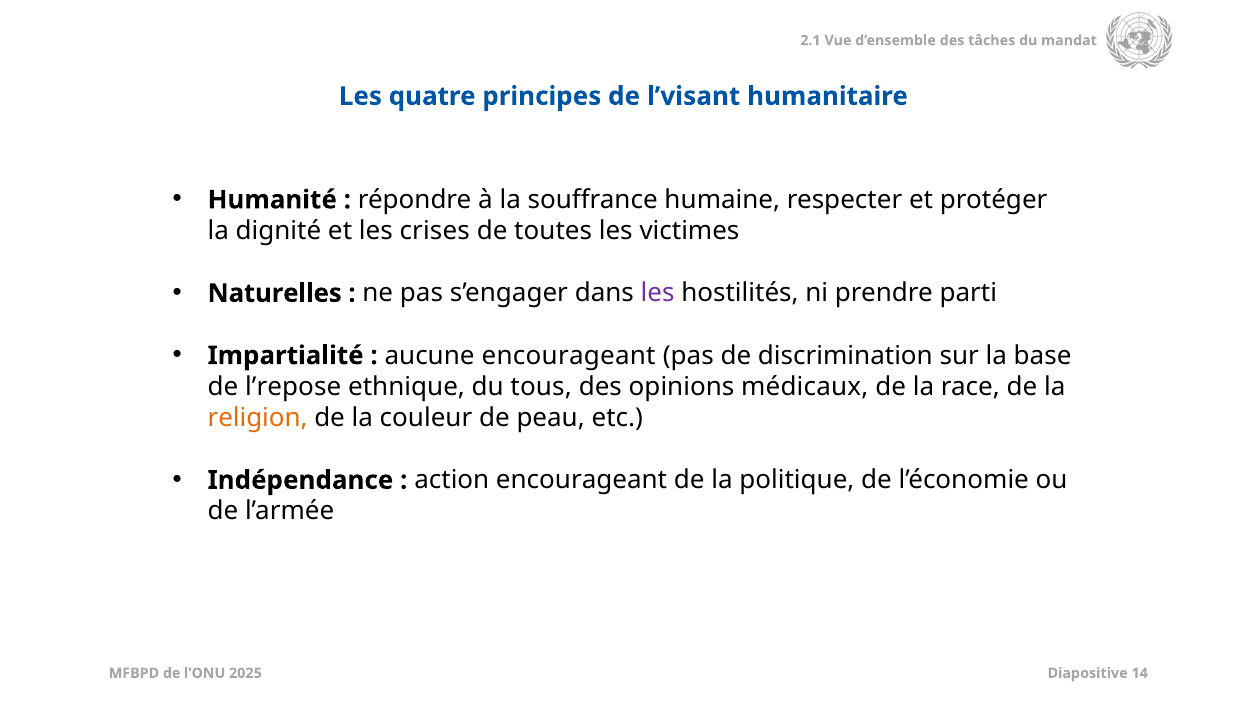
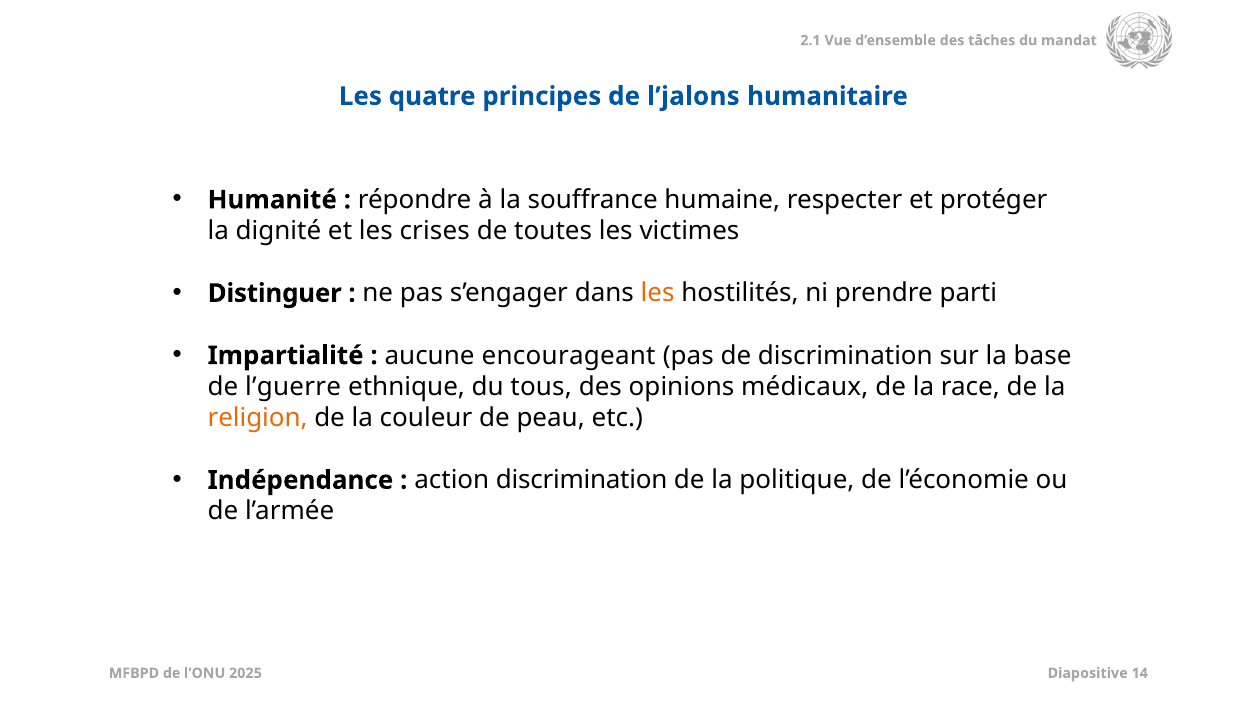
l’visant: l’visant -> l’jalons (693, 96)
Naturelles: Naturelles -> Distinguer (275, 293)
les colour: purple -> orange (658, 293)
l’repose: l’repose -> l’guerre (293, 387)
action encourageant: encourageant -> discrimination (582, 481)
